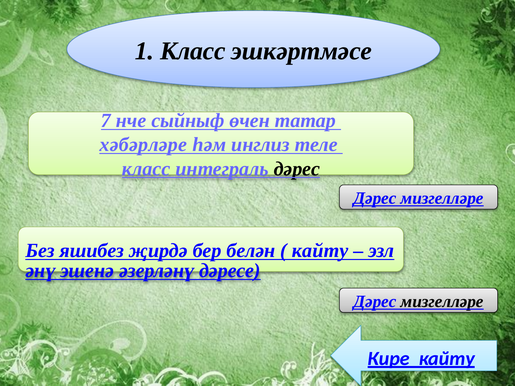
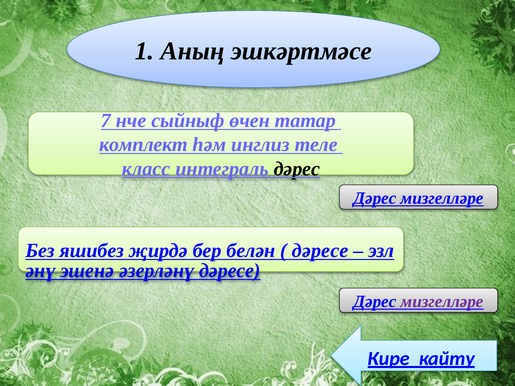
1 Класс: Класс -> Аның (193, 51)
хәбәрләре: хәбәрләре -> комплект (144, 145)
кайту: кайту -> дәресе (320, 251)
мизгелләре colour: black -> purple (442, 302)
